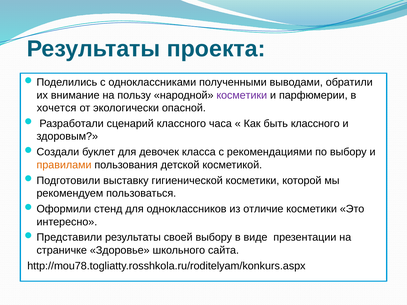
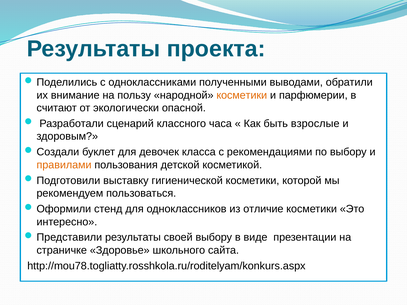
косметики colour: purple -> orange (242, 95)
хочется: хочется -> считают (57, 108)
быть классного: классного -> взрослые (315, 124)
